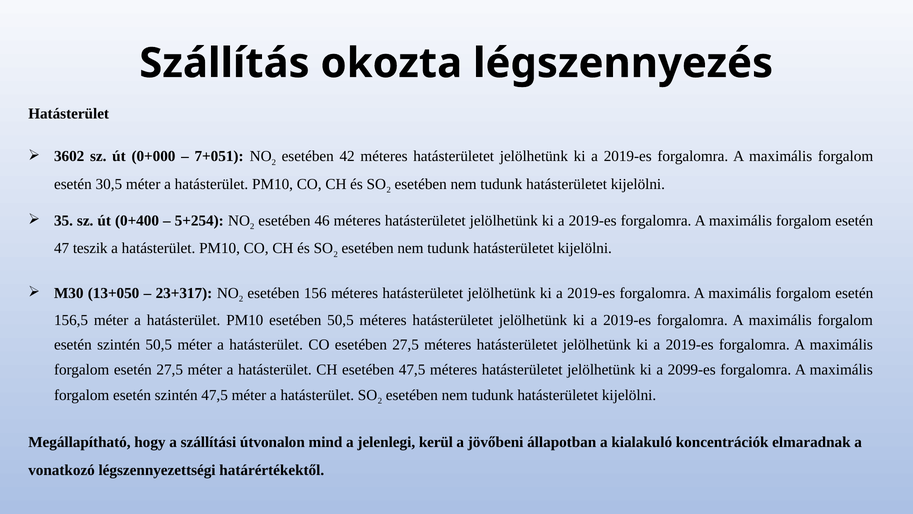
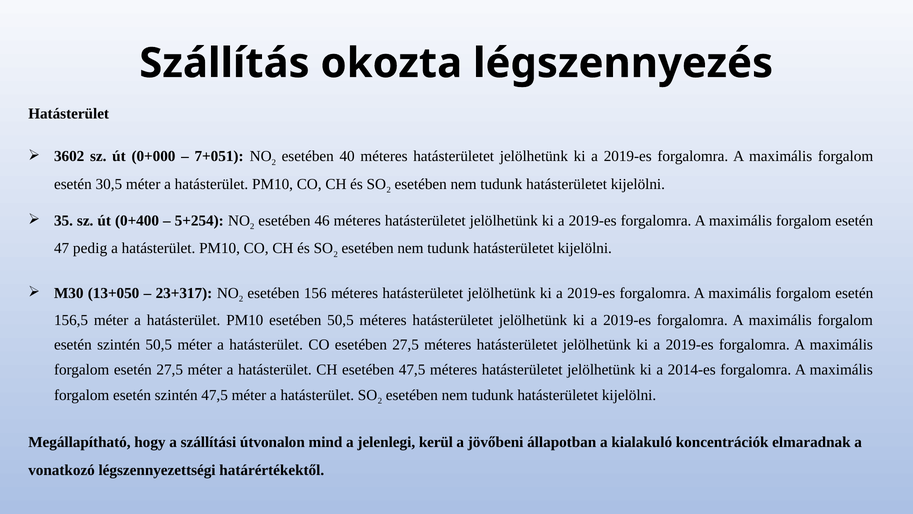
42: 42 -> 40 (347, 156)
teszik: teszik -> pedig (90, 248)
2099-es: 2099-es -> 2014-es (692, 369)
